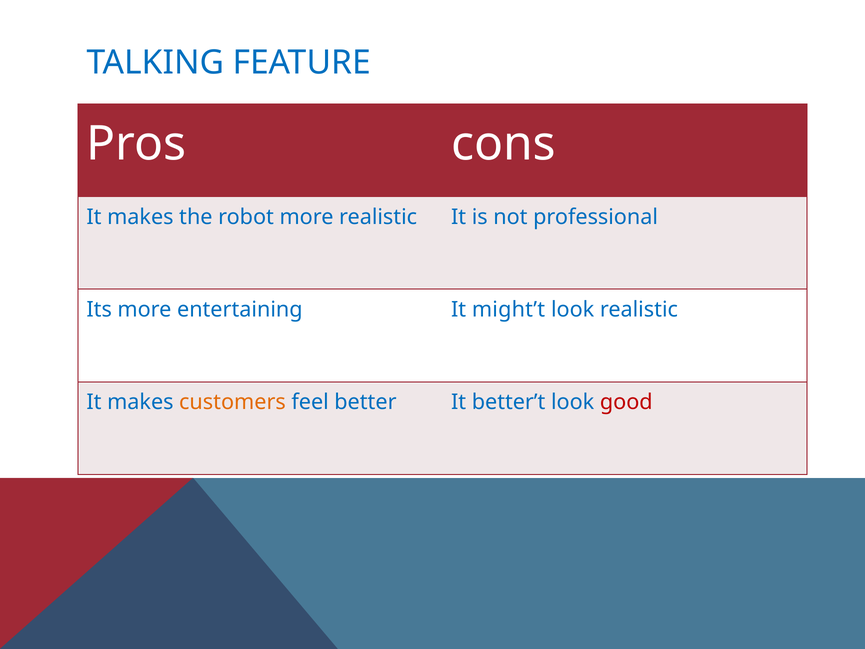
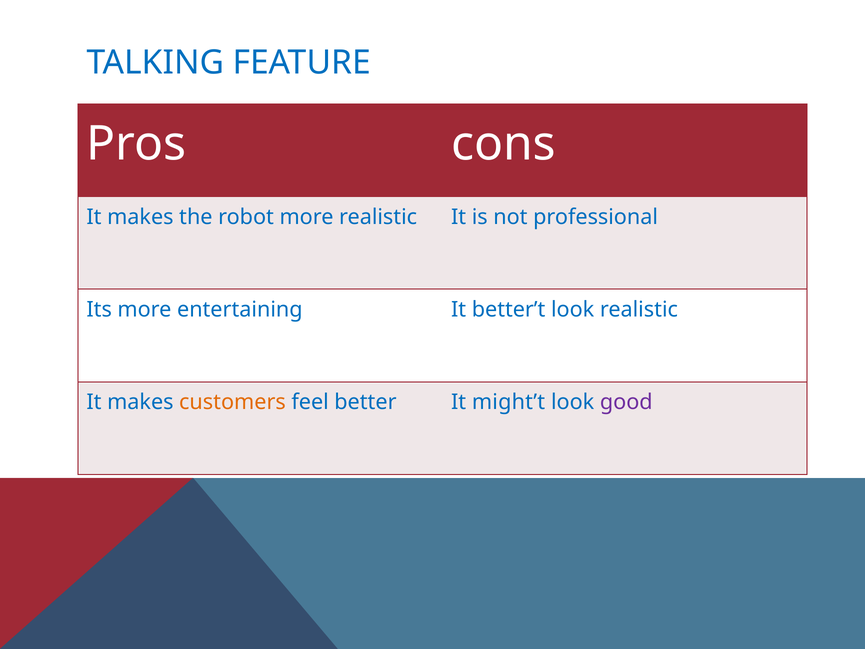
might’t: might’t -> better’t (509, 309)
better’t: better’t -> might’t (508, 402)
good colour: red -> purple (626, 402)
